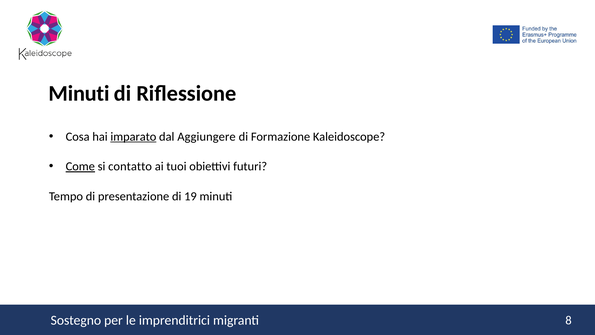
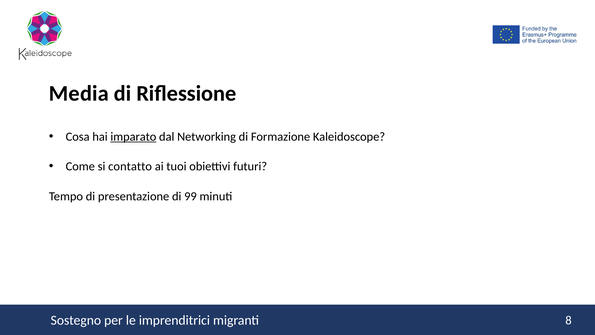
Minuti: Minuti -> Media (79, 93)
Aggiungere: Aggiungere -> Networking (207, 137)
Come underline: present -> none (80, 166)
19: 19 -> 99 (190, 196)
